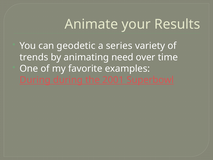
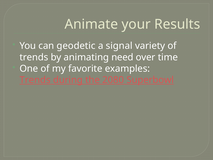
series: series -> signal (119, 46)
During: During -> Trends (35, 80)
2001: 2001 -> 2080 (113, 80)
